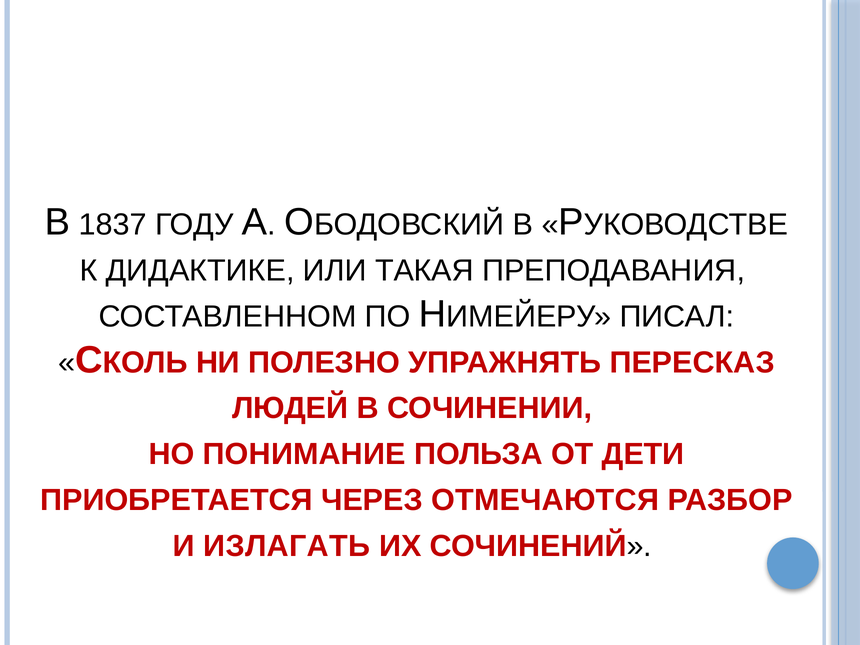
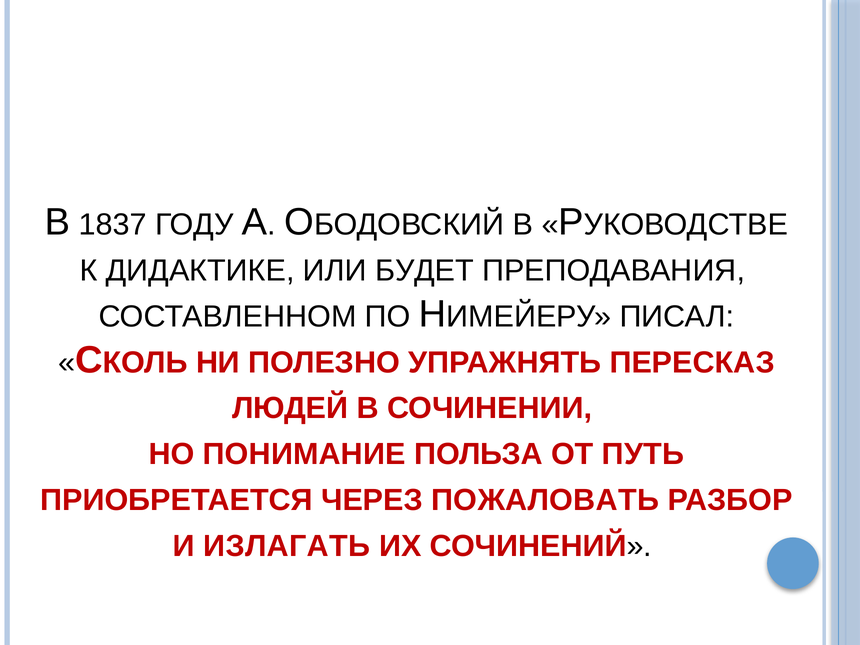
ТАКАЯ: ТАКАЯ -> БУДЕТ (424, 271)
ДЕТИ: ДЕТИ -> ПУТЬ (643, 454)
ОТМЕЧАЮТСЯ: ОТМЕЧАЮТСЯ -> ПОЖАЛОВАТЬ (545, 500)
